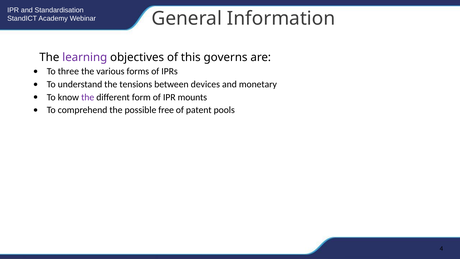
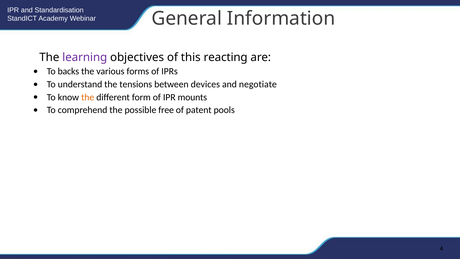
governs: governs -> reacting (226, 57)
three: three -> backs (68, 71)
monetary: monetary -> negotiate (258, 84)
the colour: purple -> orange (88, 97)
